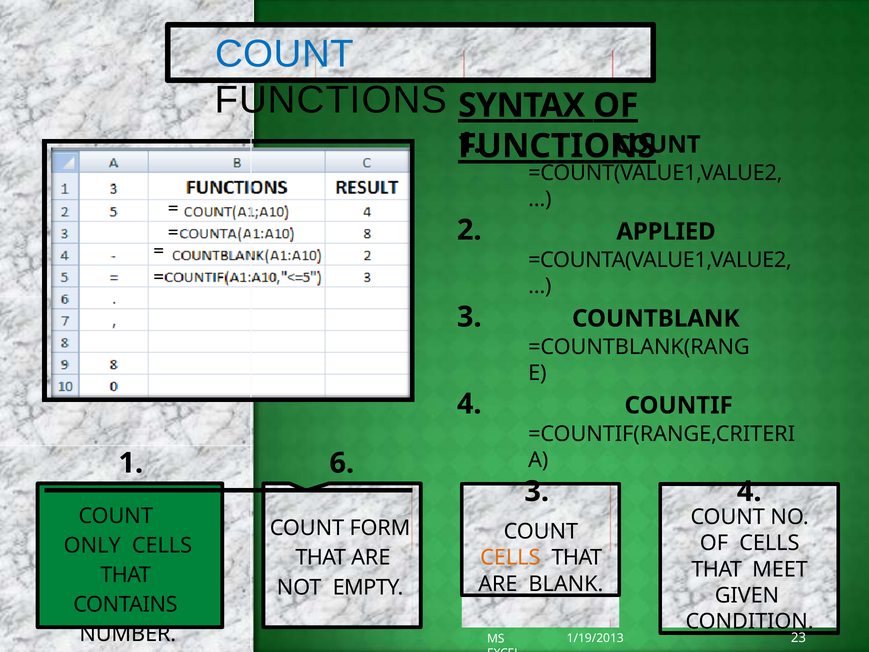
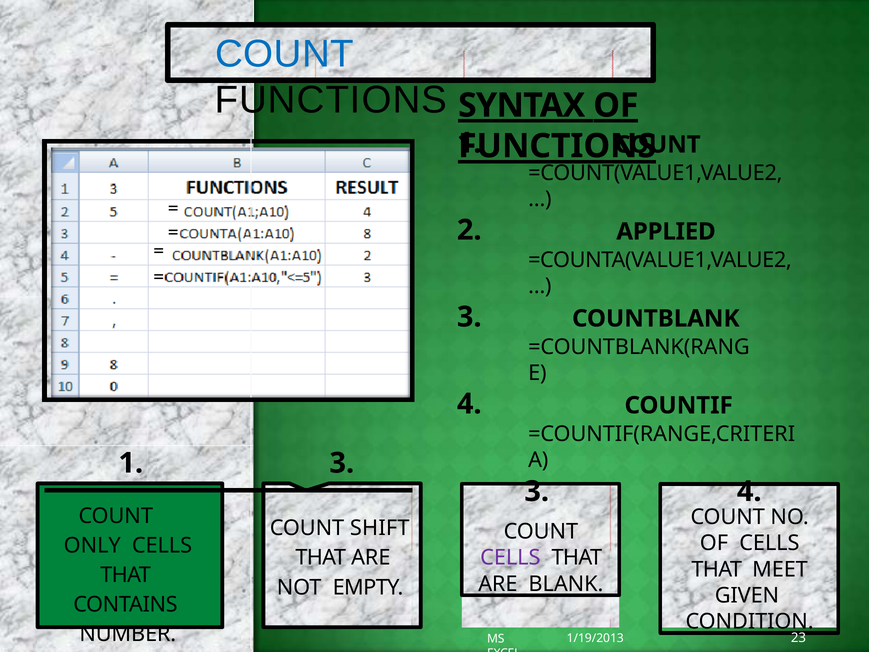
1 6: 6 -> 3 (342, 463)
FORM: FORM -> SHIFT (380, 528)
CELLS colour: orange -> purple (510, 558)
